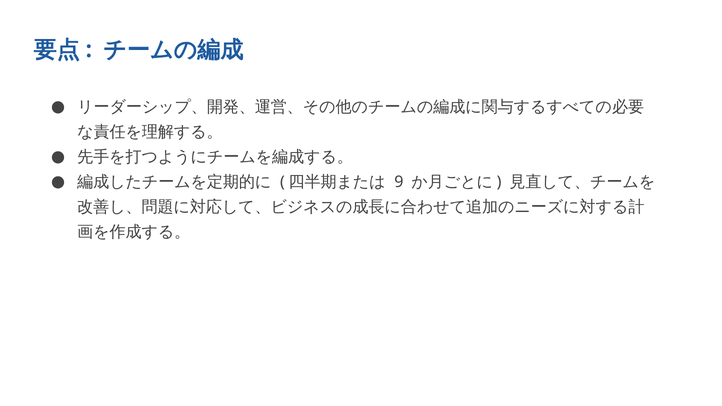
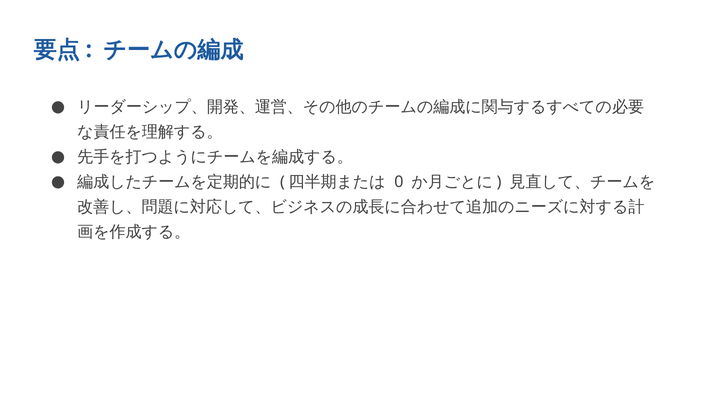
9: 9 -> 0 (399, 182)
